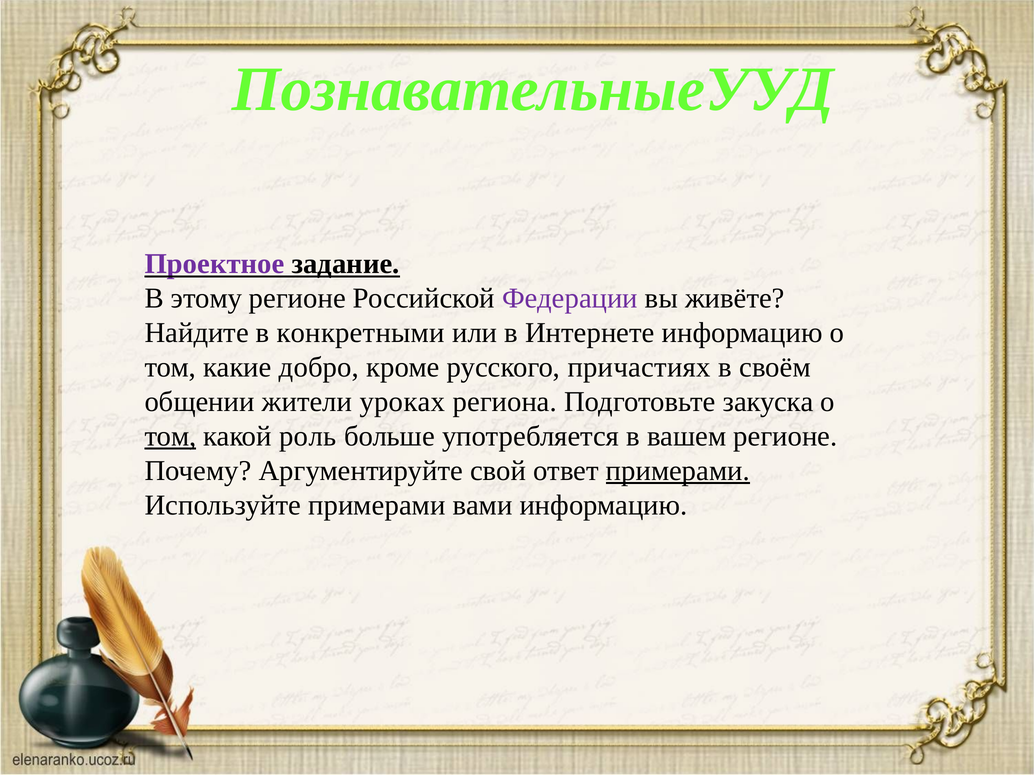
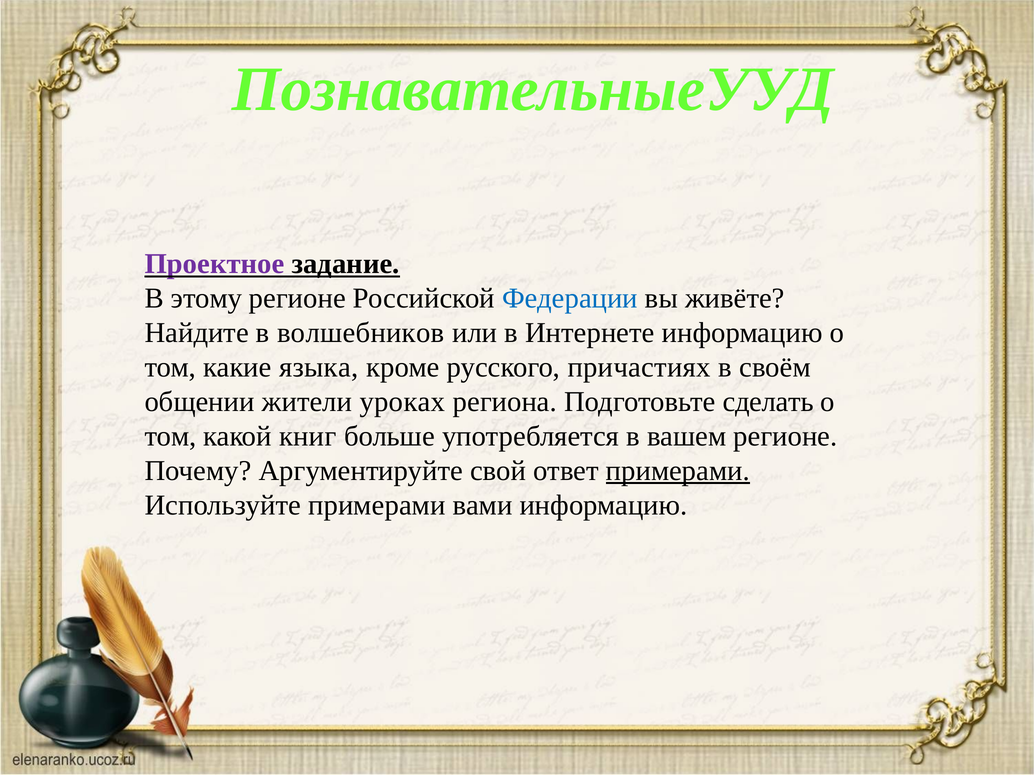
Федерации colour: purple -> blue (570, 299)
конкретными: конкретными -> волшебников (361, 333)
добро: добро -> языка (319, 367)
закуска: закуска -> сделать (768, 402)
том underline: present -> none (170, 436)
роль: роль -> книг (308, 436)
